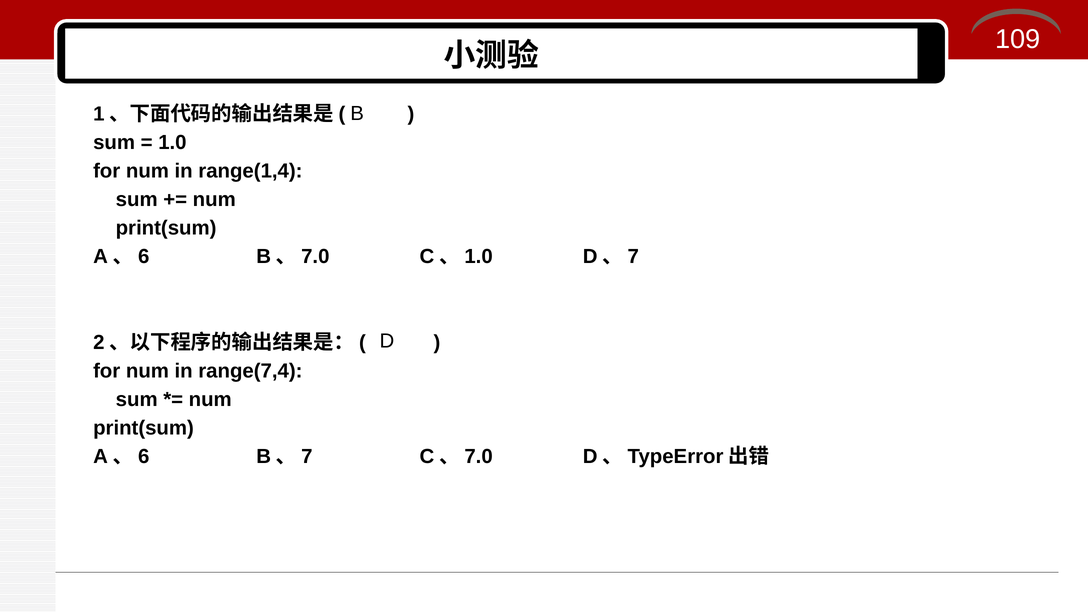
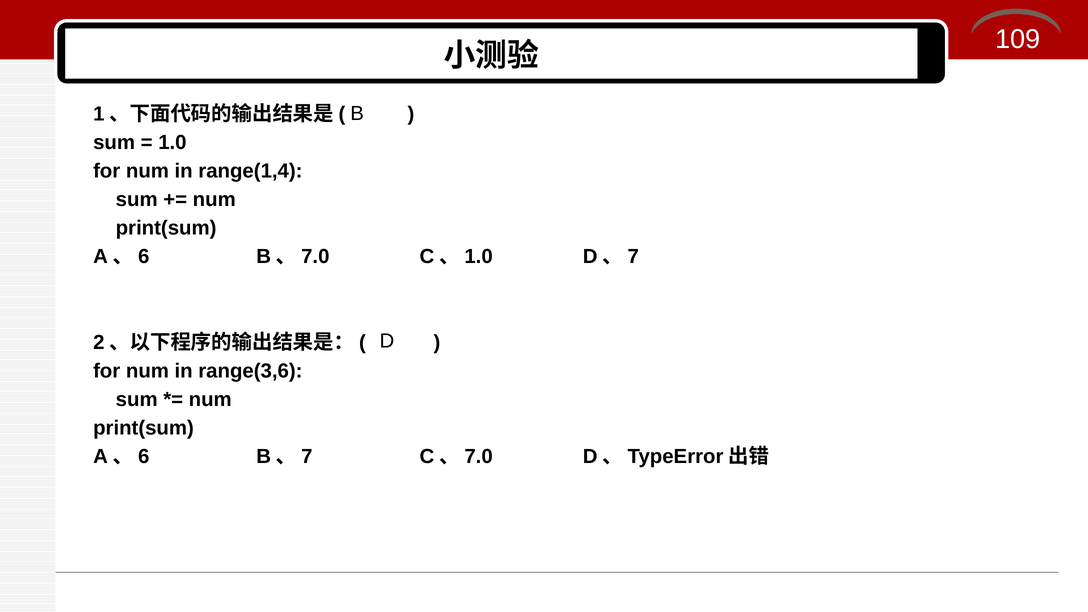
range(7,4: range(7,4 -> range(3,6 (250, 371)
